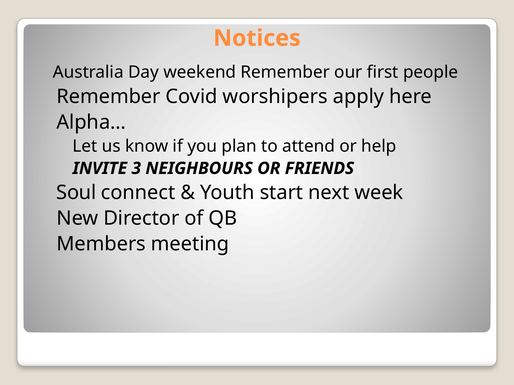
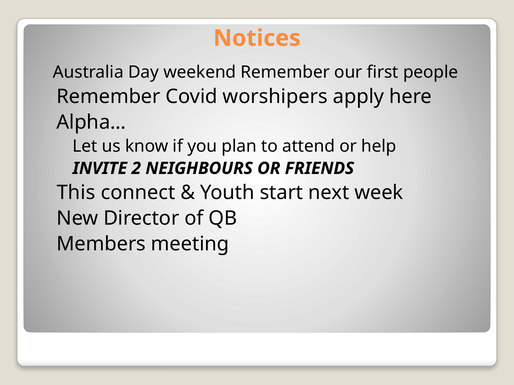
3: 3 -> 2 (136, 169)
Soul: Soul -> This (76, 193)
